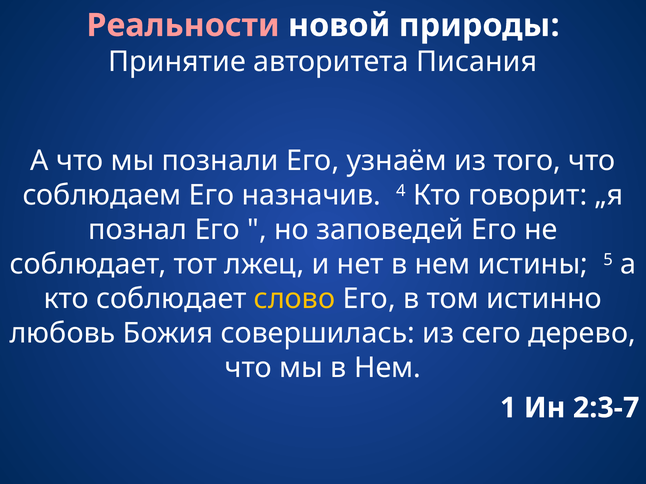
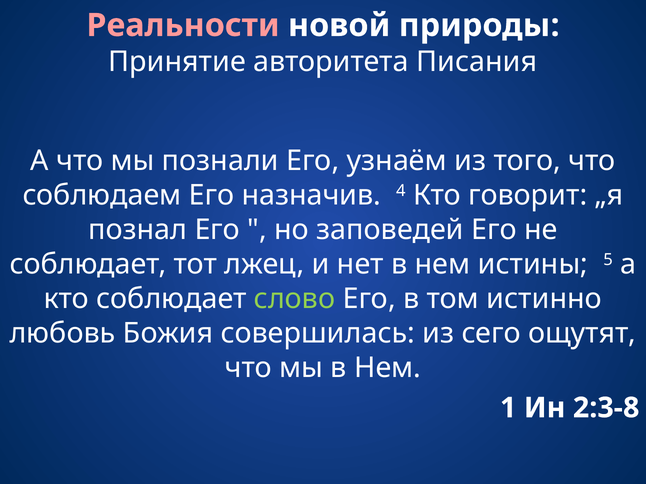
слово colour: yellow -> light green (295, 299)
дерево: дерево -> ощутят (582, 333)
2:3-7: 2:3-7 -> 2:3-8 (606, 408)
